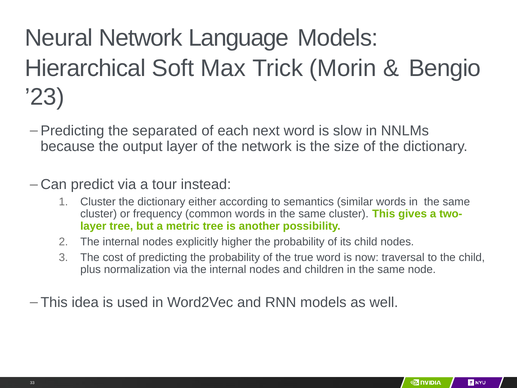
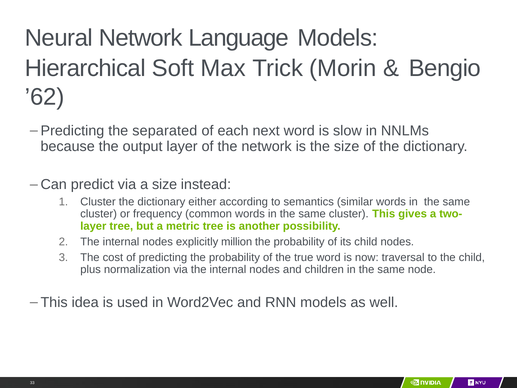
’23: ’23 -> ’62 (45, 97)
a tour: tour -> size (165, 184)
higher: higher -> million (237, 242)
